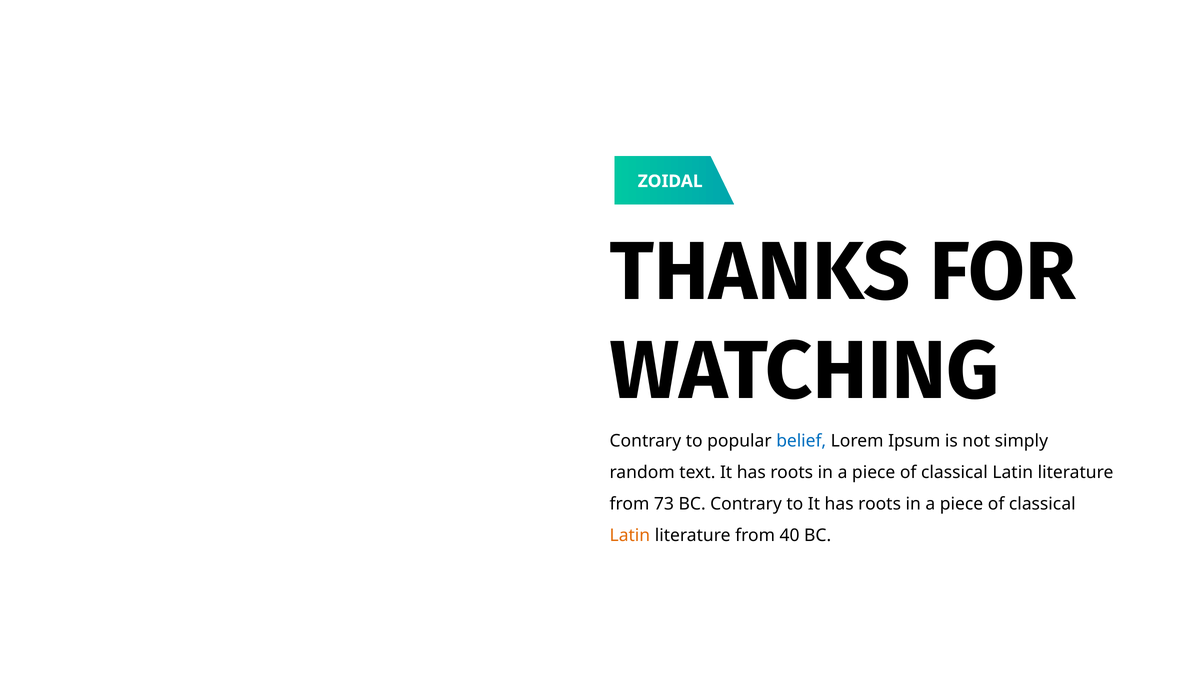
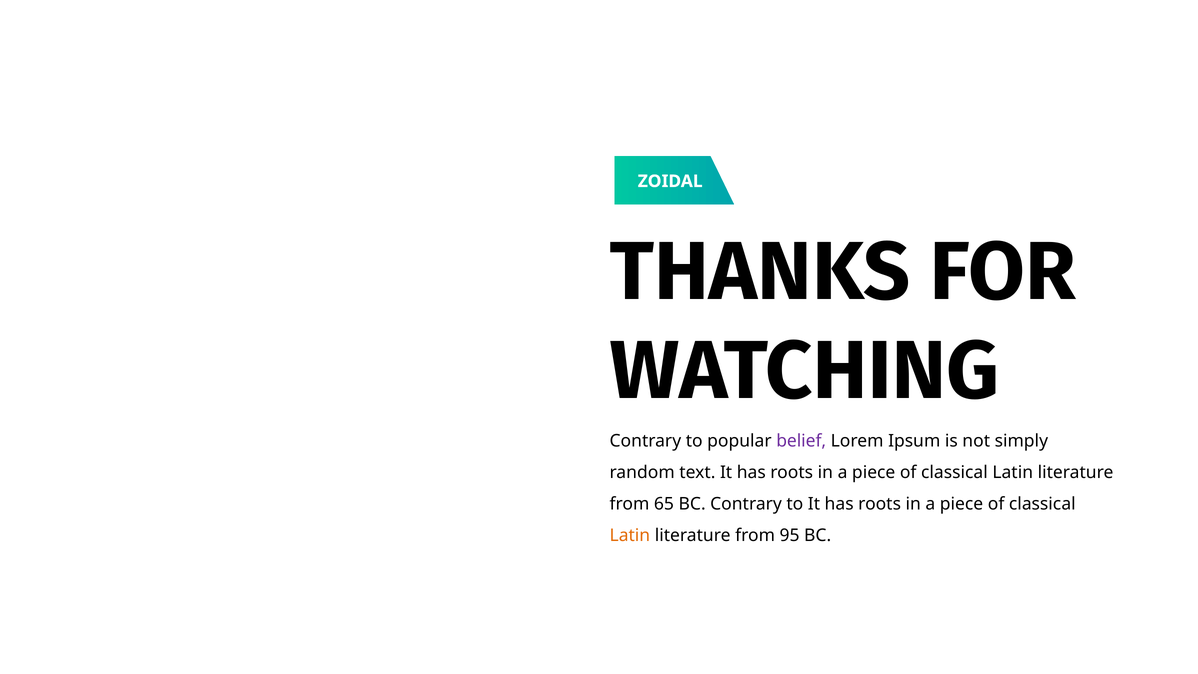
belief colour: blue -> purple (801, 441)
73: 73 -> 65 (664, 504)
40: 40 -> 95 (790, 535)
